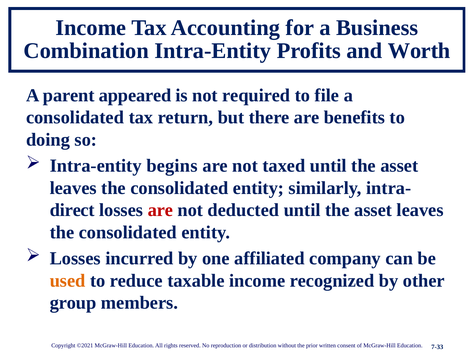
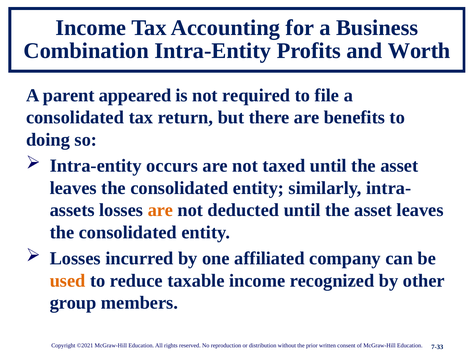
begins: begins -> occurs (172, 166)
direct: direct -> assets (72, 210)
are colour: red -> orange (160, 210)
